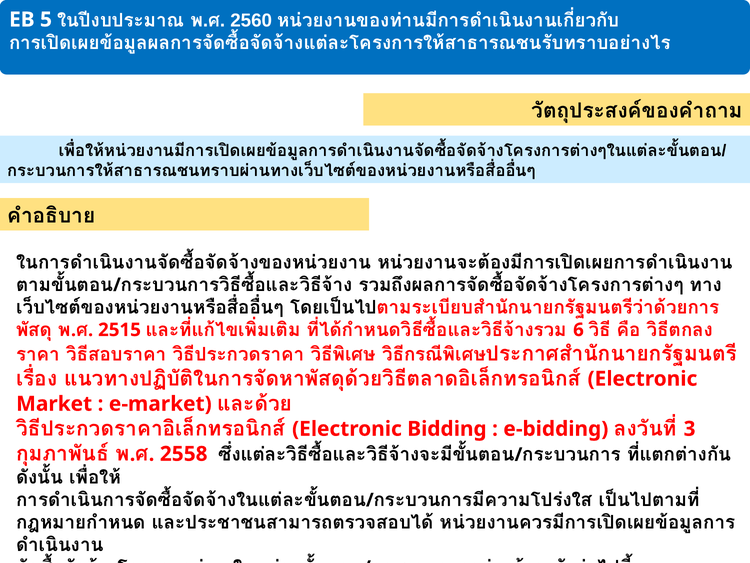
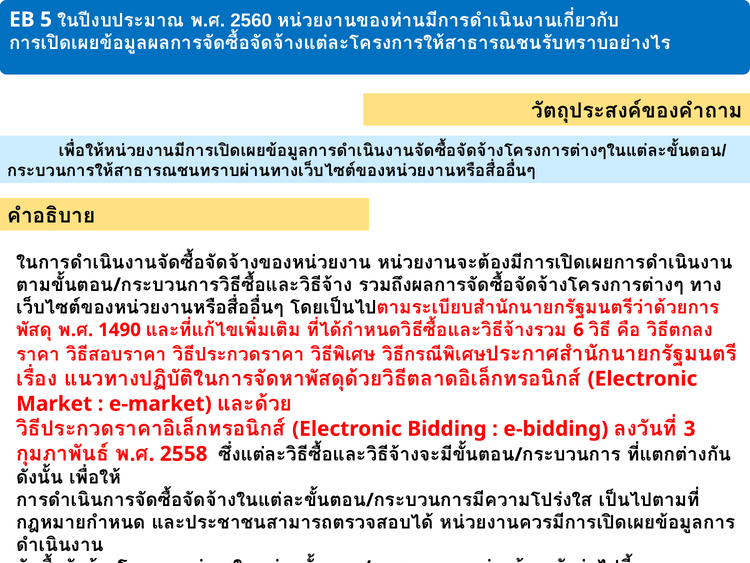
2515: 2515 -> 1490 (120, 330)
